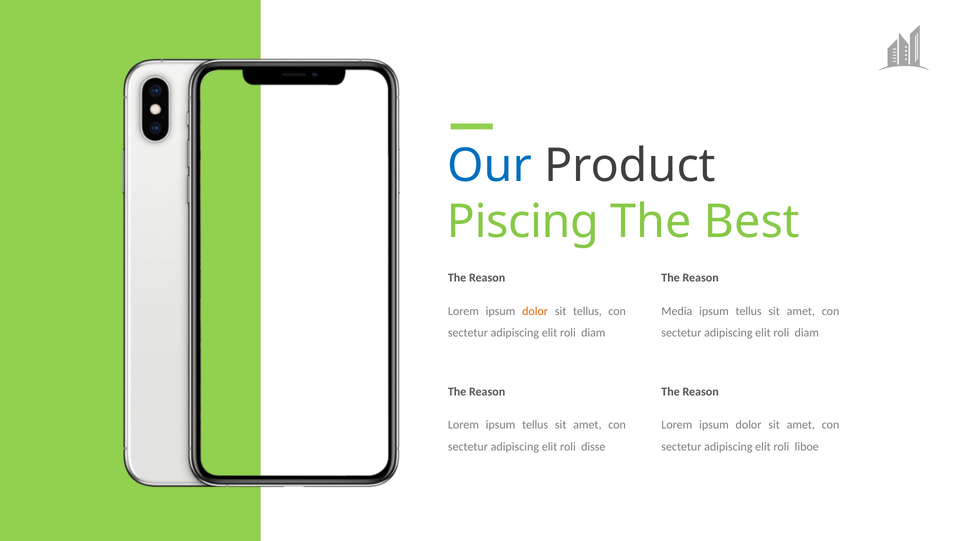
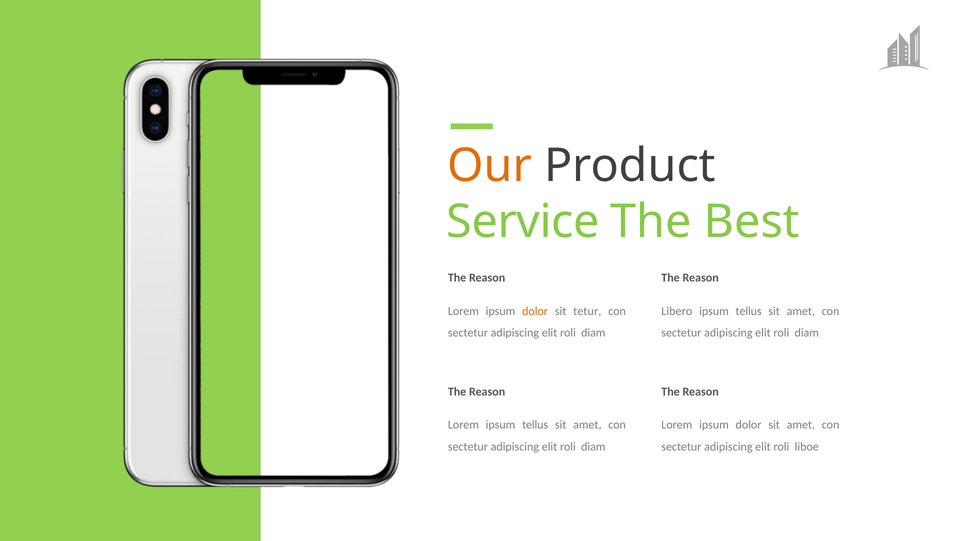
Our colour: blue -> orange (490, 166)
Piscing: Piscing -> Service (523, 222)
sit tellus: tellus -> tetur (587, 311)
Media: Media -> Libero (677, 311)
disse: disse -> diam (593, 447)
